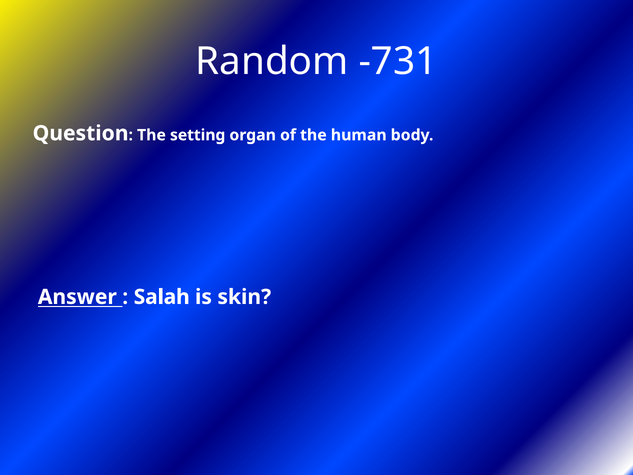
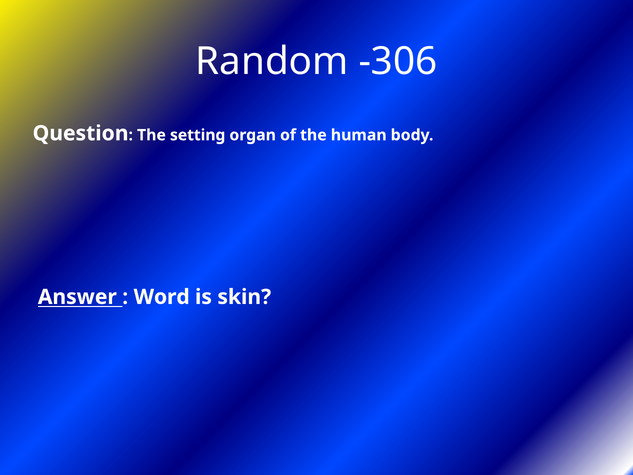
-731: -731 -> -306 (398, 61)
Salah: Salah -> Word (162, 297)
